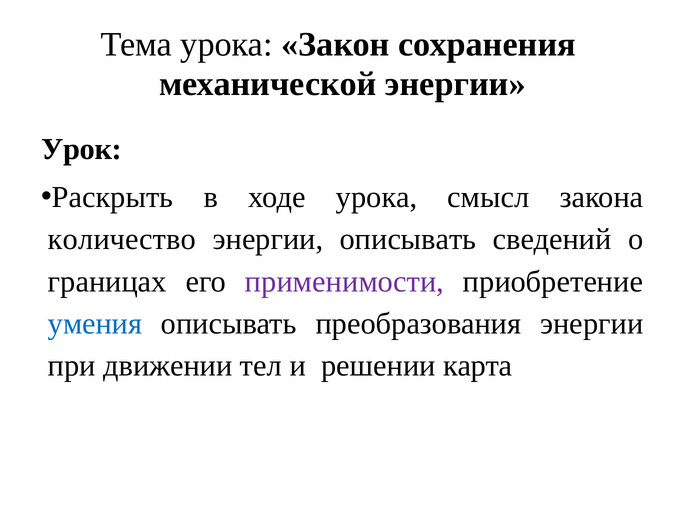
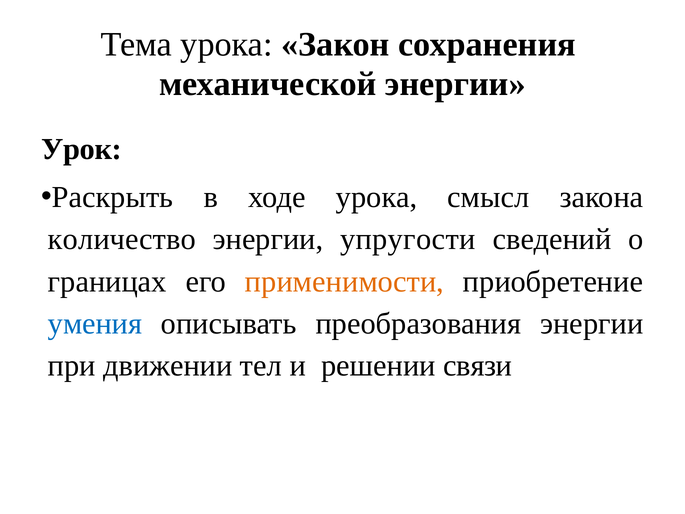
энергии описывать: описывать -> упругости (408, 239)
применимости colour: purple -> orange (345, 281)
карта: карта -> связи (478, 365)
